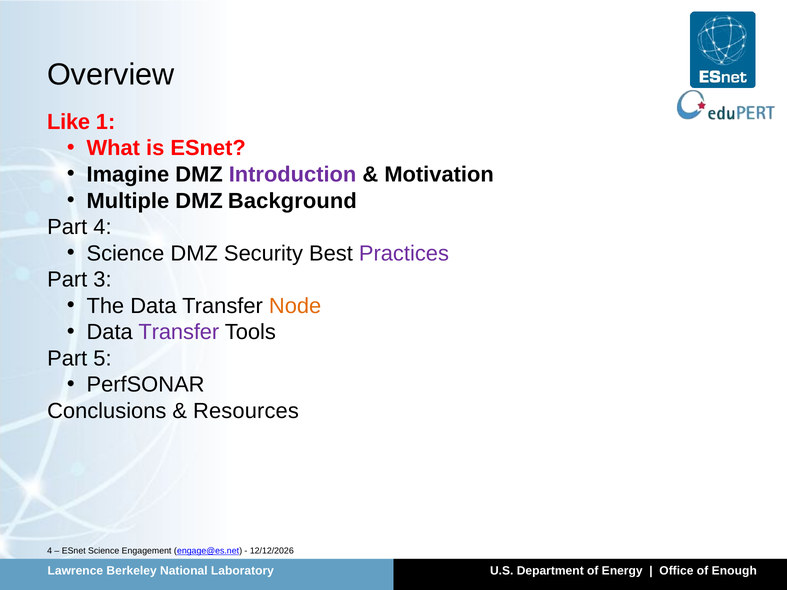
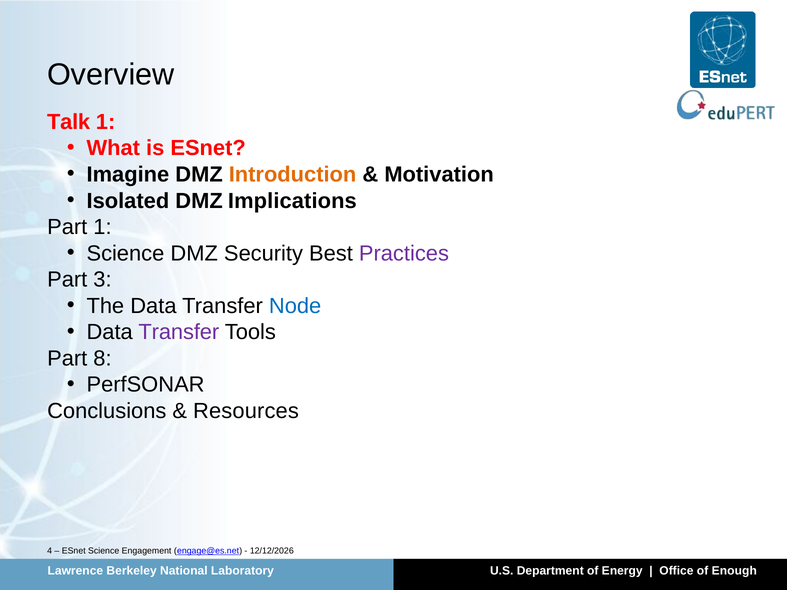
Like: Like -> Talk (69, 122)
Introduction colour: purple -> orange (293, 175)
Multiple: Multiple -> Isolated (128, 201)
Background: Background -> Implications (292, 201)
Part 4: 4 -> 1 (102, 227)
Node colour: orange -> blue (295, 306)
5: 5 -> 8 (102, 359)
